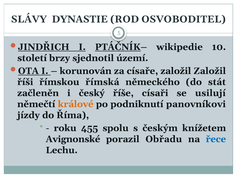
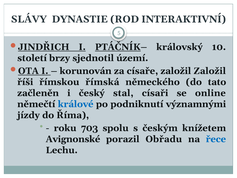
OSVOBODITEL: OSVOBODITEL -> INTERAKTIVNÍ (184, 19)
wikipedie: wikipedie -> královský (179, 47)
stát: stát -> tato (217, 82)
říše: říše -> stal (123, 93)
usilují: usilují -> online (210, 93)
králové colour: orange -> blue (76, 104)
panovníkovi: panovníkovi -> významnými (196, 104)
455: 455 -> 703 (90, 128)
